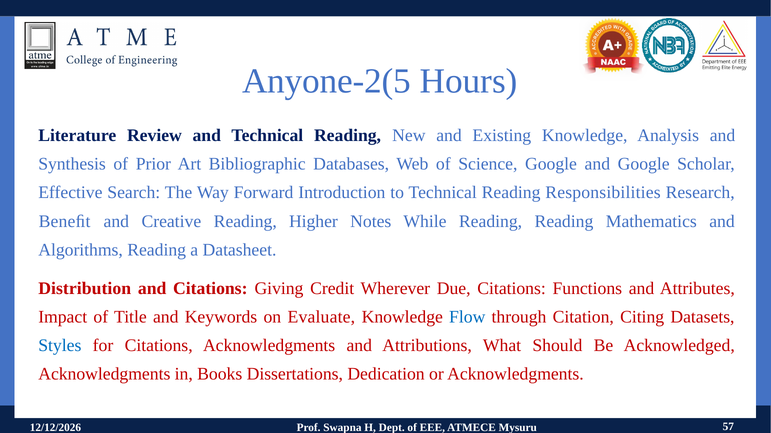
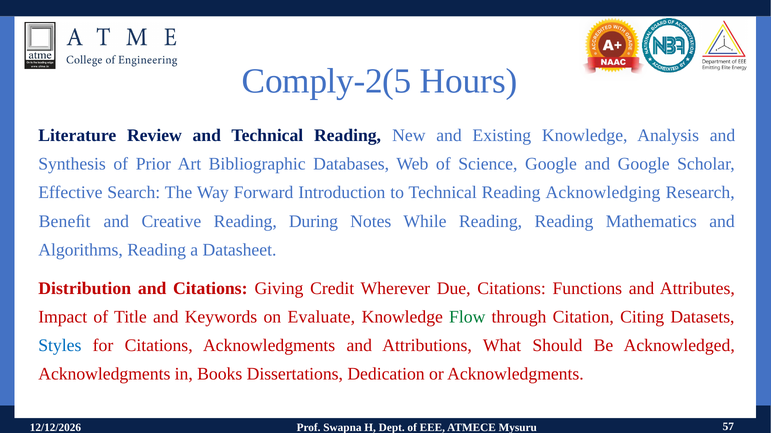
Anyone-2(5: Anyone-2(5 -> Comply-2(5 (327, 81)
Responsibilities: Responsibilities -> Acknowledging (603, 193)
Higher: Higher -> During (313, 222)
Flow colour: blue -> green (467, 317)
